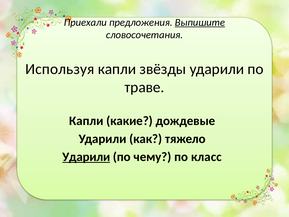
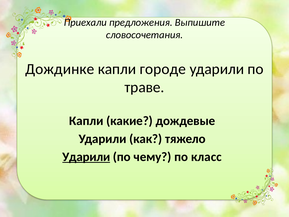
Выпишите underline: present -> none (200, 22)
Используя: Используя -> Дождинке (60, 69)
звёзды: звёзды -> городе (163, 69)
